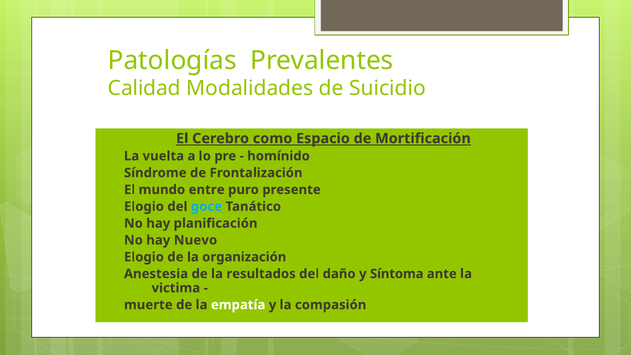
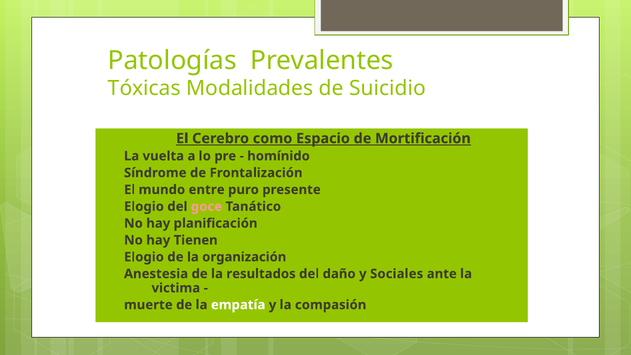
Calidad: Calidad -> Tóxicas (144, 88)
goce colour: light blue -> pink (206, 206)
Nuevo: Nuevo -> Tienen (196, 240)
Síntoma: Síntoma -> Sociales (397, 274)
